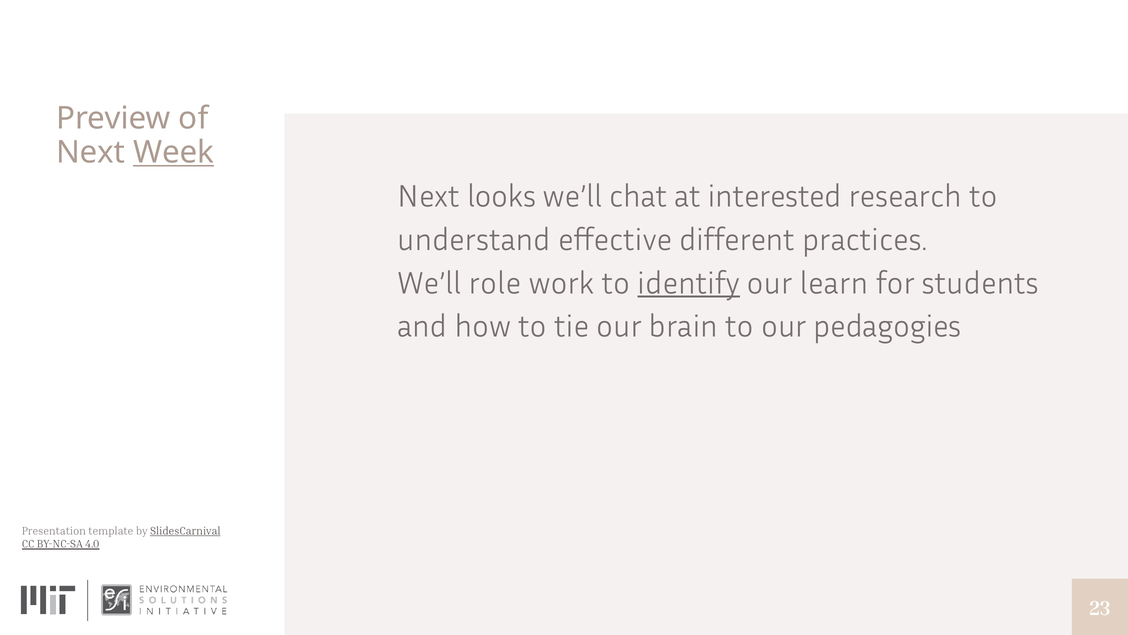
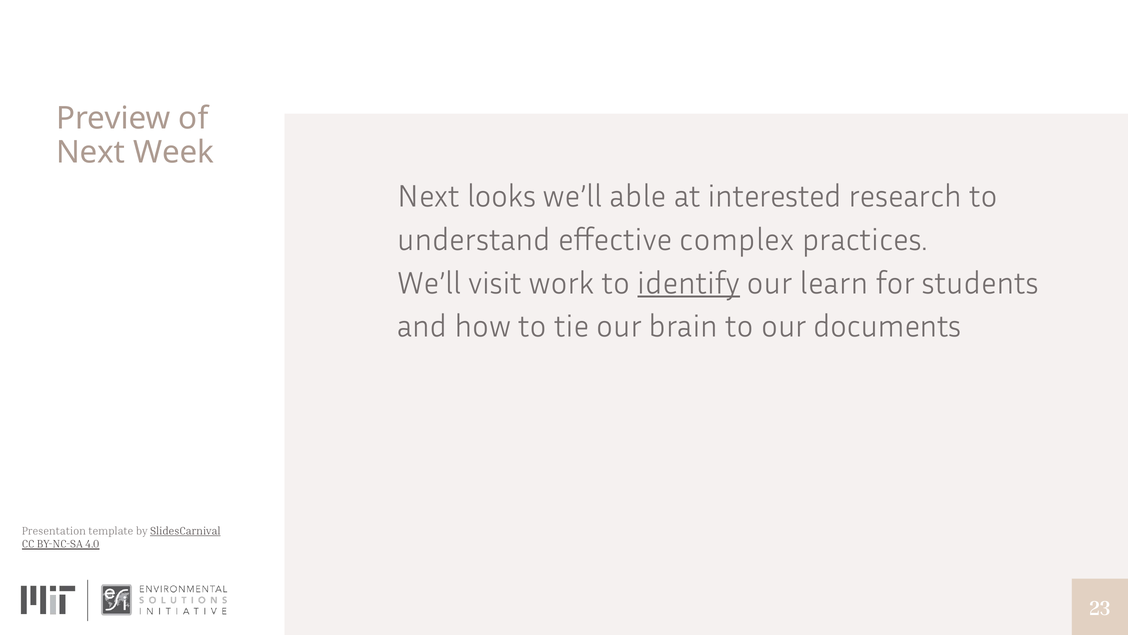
Week underline: present -> none (174, 152)
chat: chat -> able (638, 196)
different: different -> complex (737, 240)
role: role -> visit (495, 283)
pedagogies: pedagogies -> documents (887, 326)
